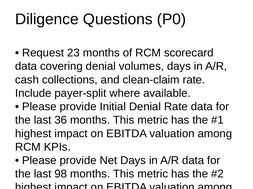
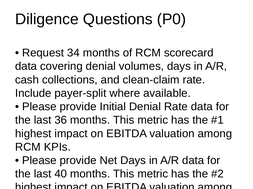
23: 23 -> 34 (73, 53)
98: 98 -> 40 (61, 175)
